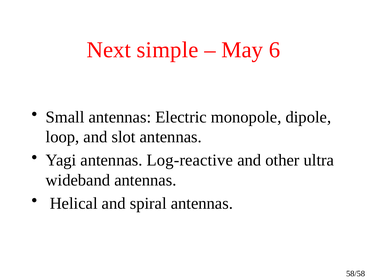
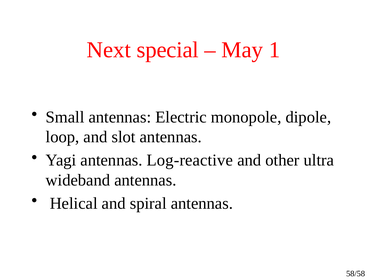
simple: simple -> special (168, 50)
6: 6 -> 1 (275, 50)
